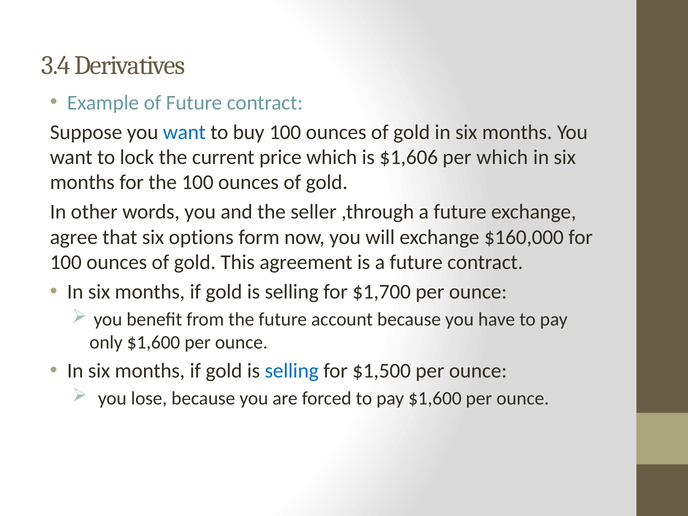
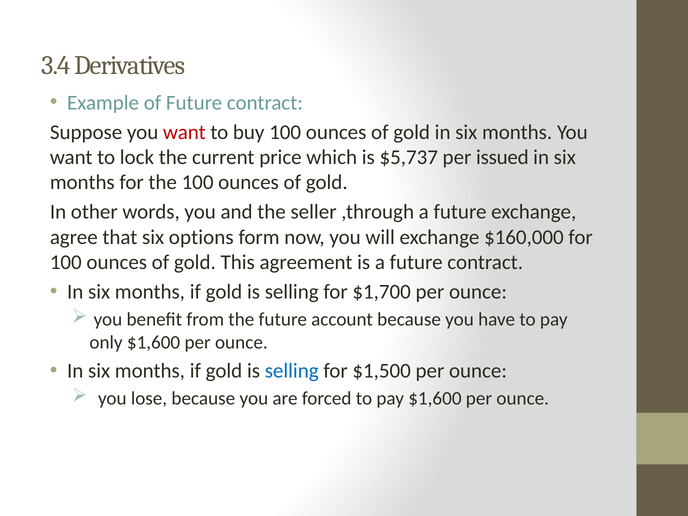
want colour: blue -> red (184, 132)
$1,606: $1,606 -> $5,737 (409, 157)
per which: which -> issued (502, 157)
